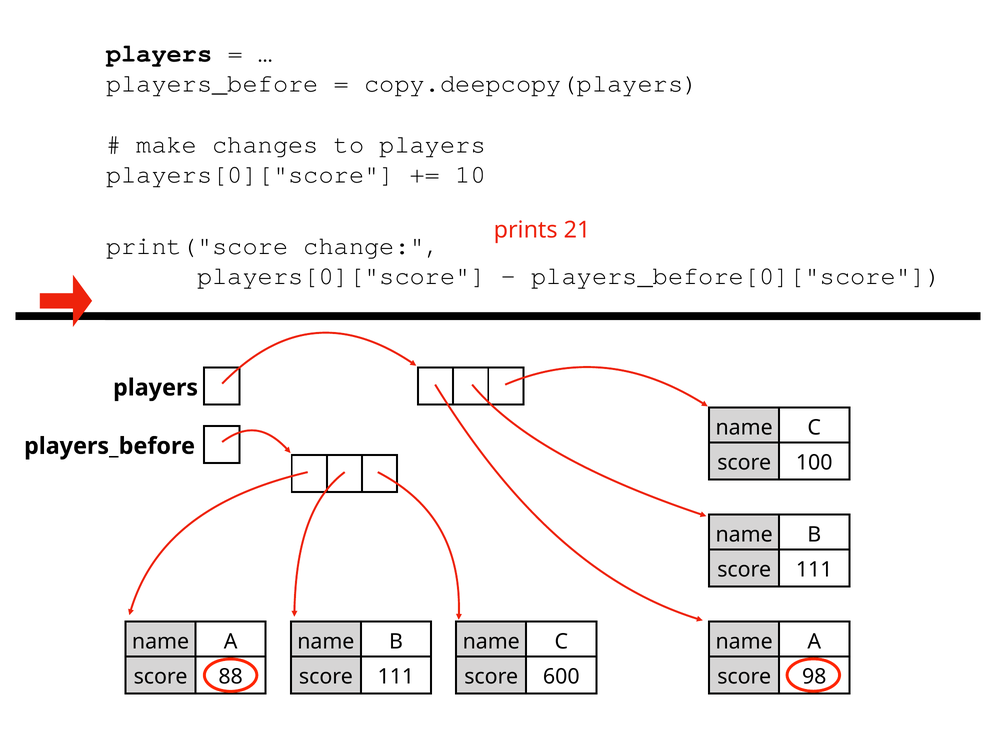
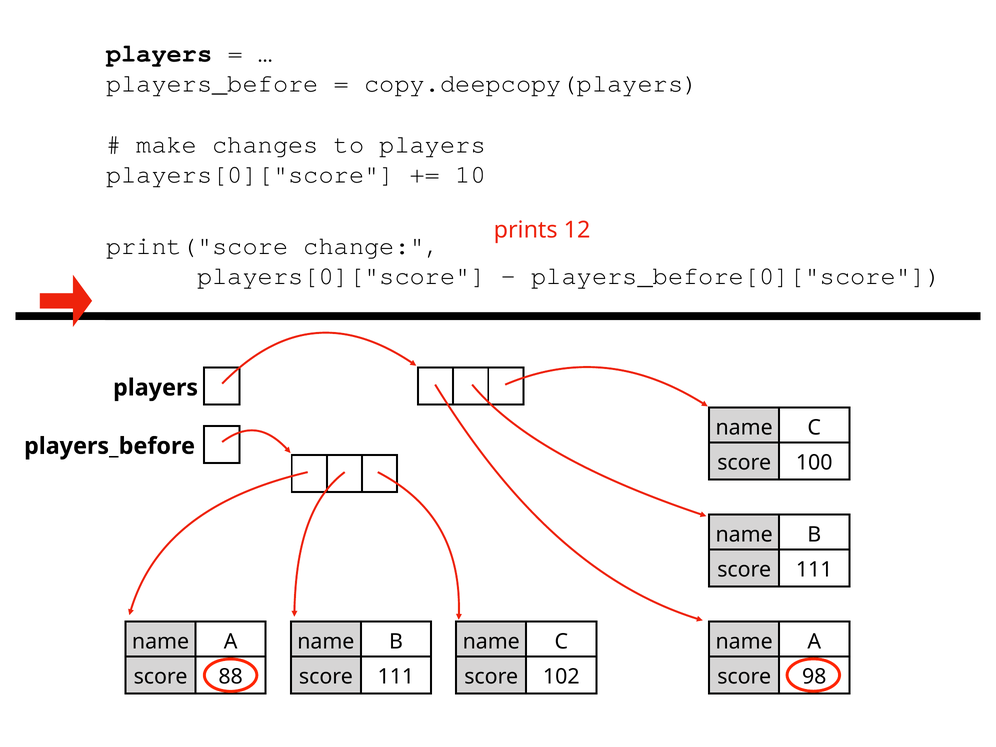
21: 21 -> 12 (577, 230)
600: 600 -> 102 (561, 677)
